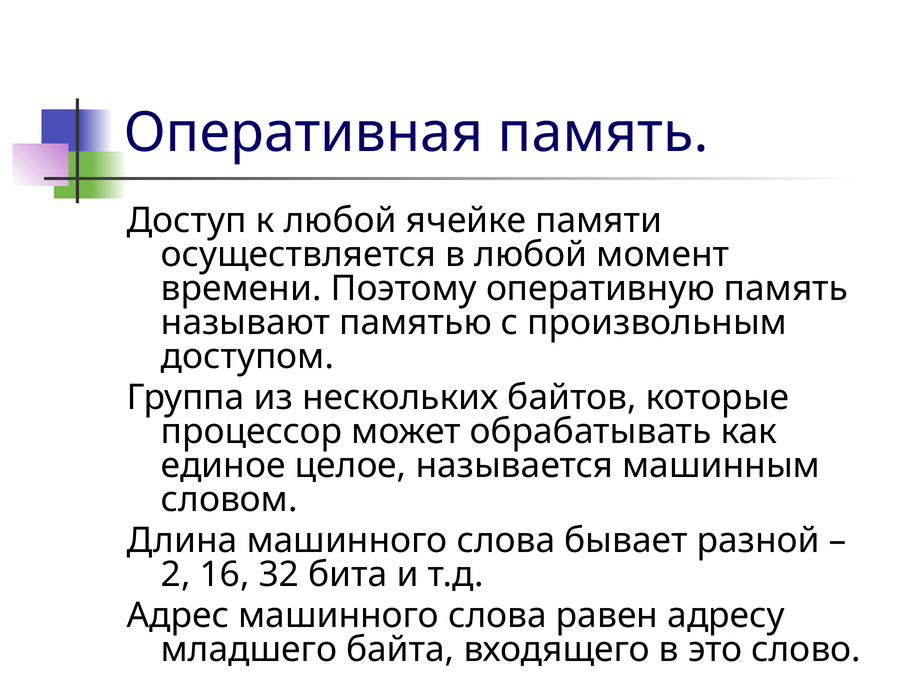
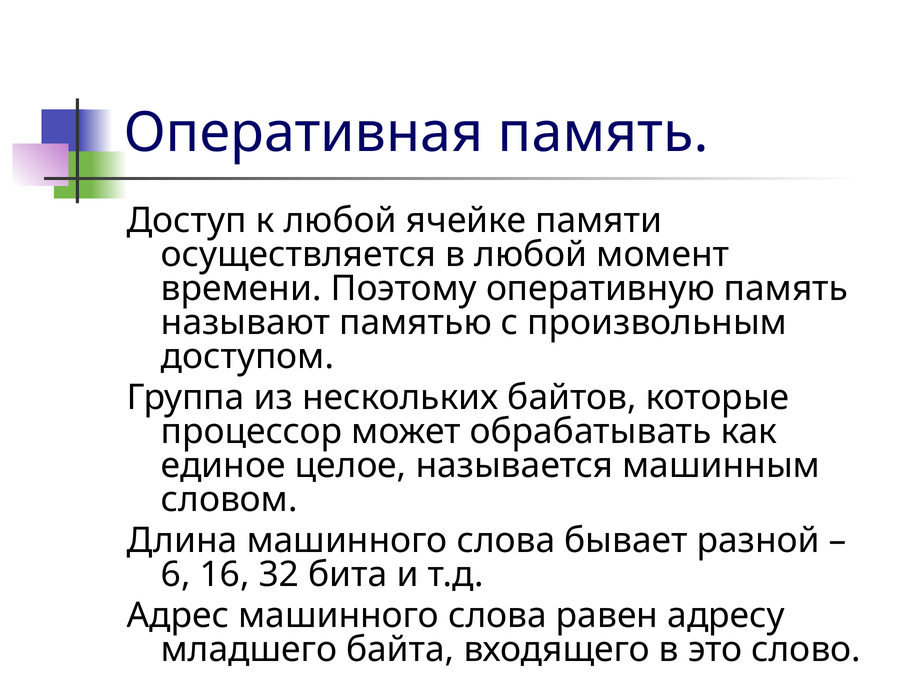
2: 2 -> 6 (176, 575)
